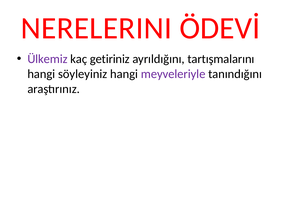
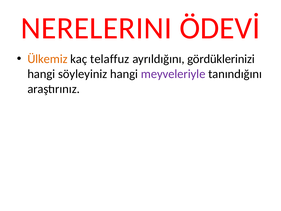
Ülkemiz colour: purple -> orange (48, 59)
getiriniz: getiriniz -> telaffuz (110, 59)
tartışmalarını: tartışmalarını -> gördüklerinizi (221, 59)
